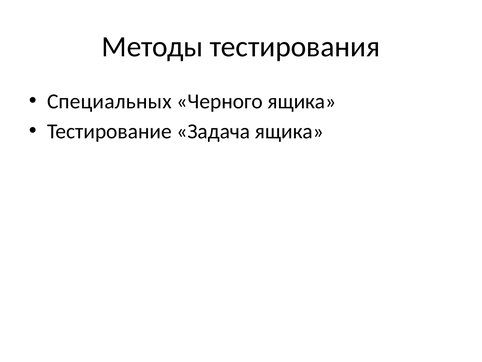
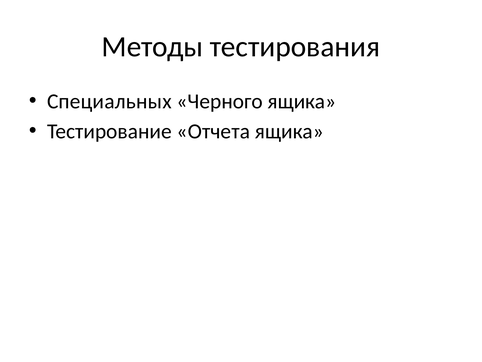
Задача: Задача -> Отчета (213, 131)
